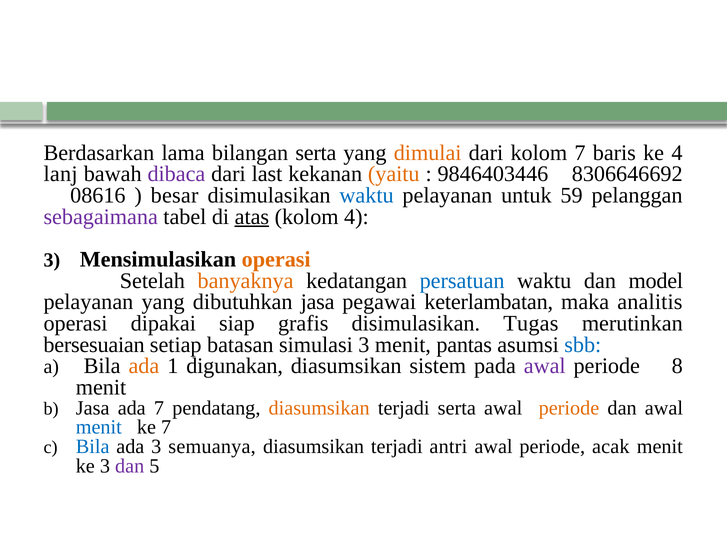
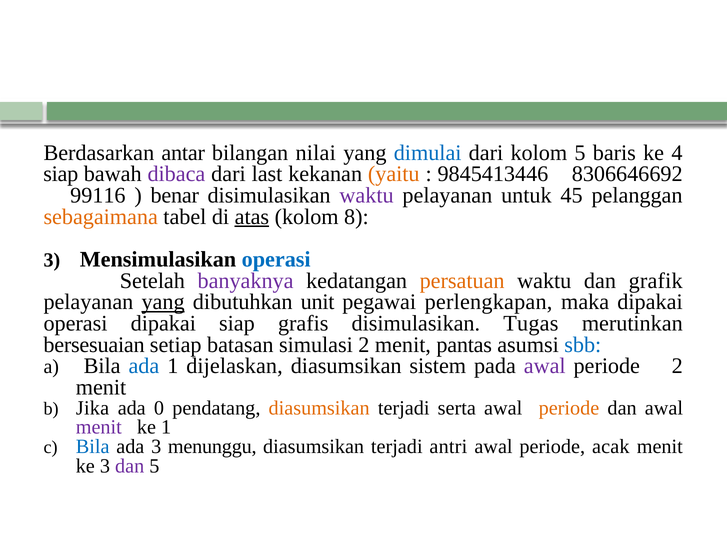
lama: lama -> antar (183, 153)
bilangan serta: serta -> nilai (316, 153)
dimulai colour: orange -> blue (428, 153)
kolom 7: 7 -> 5 (580, 153)
lanj: lanj -> siap (61, 174)
9846403446: 9846403446 -> 9845413446 (493, 174)
08616: 08616 -> 99116 (98, 195)
besar: besar -> benar (175, 195)
waktu colour: blue -> purple (367, 195)
59: 59 -> 45 (572, 195)
sebagaimana colour: purple -> orange (101, 216)
kolom 4: 4 -> 8 (356, 216)
operasi colour: orange -> blue (276, 259)
banyaknya colour: orange -> purple (246, 280)
persatuan colour: blue -> orange (462, 280)
model: model -> grafik (656, 280)
yang underline: none -> present (163, 302)
dibutuhkan jasa: jasa -> unit (318, 302)
keterlambatan: keterlambatan -> perlengkapan (489, 302)
maka analitis: analitis -> dipakai (650, 302)
simulasi 3: 3 -> 2 (364, 344)
ada colour: orange -> blue (144, 366)
digunakan: digunakan -> dijelaskan (235, 366)
periode 8: 8 -> 2 (677, 366)
Jasa: Jasa -> Jika (93, 407)
ada 7: 7 -> 0 (159, 407)
menit colour: blue -> purple (99, 427)
ke 7: 7 -> 1 (166, 427)
semuanya: semuanya -> menunggu (212, 446)
